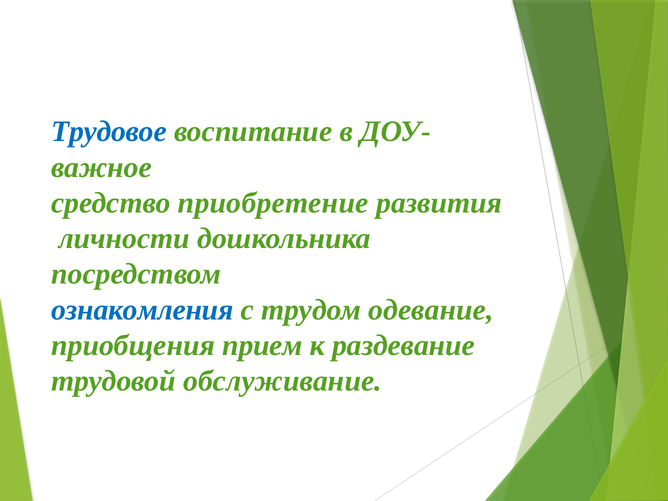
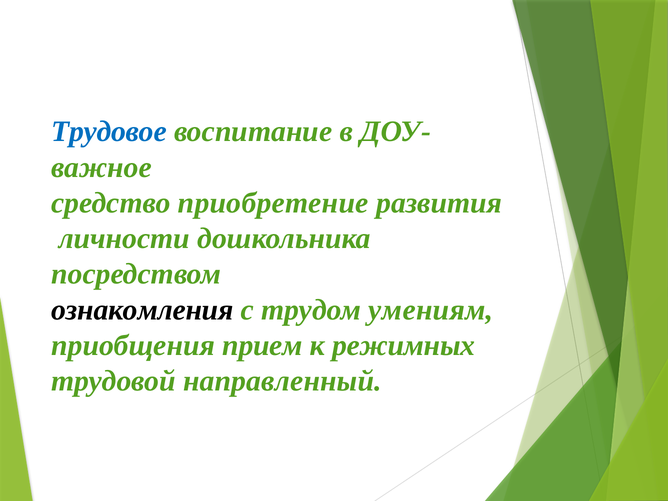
ознакомления colour: blue -> black (142, 310)
одевание: одевание -> умениям (431, 310)
раздевание: раздевание -> режимных (404, 345)
обслуживание: обслуживание -> направленный (282, 381)
